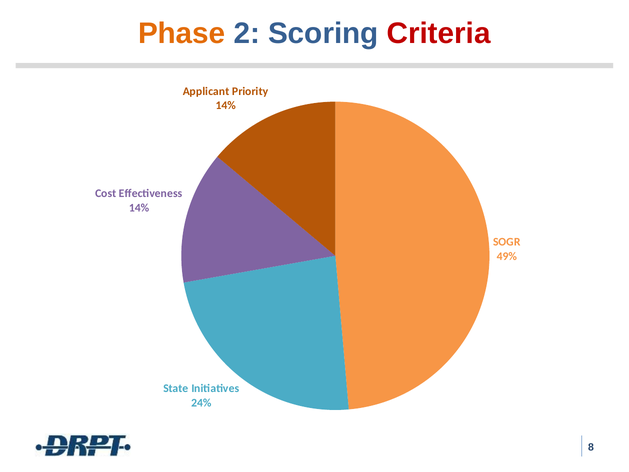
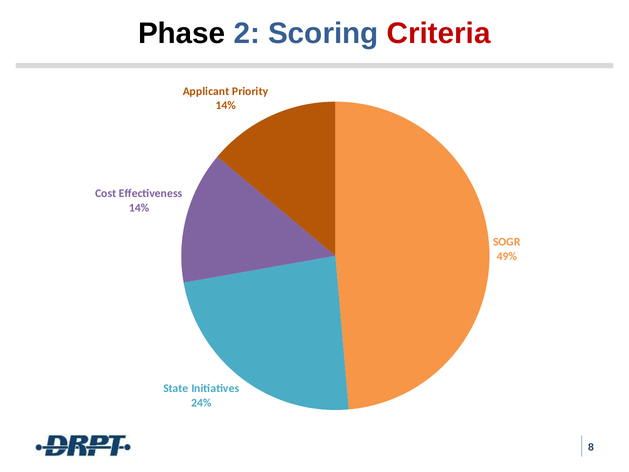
Phase colour: orange -> black (182, 34)
